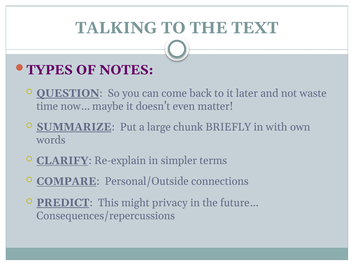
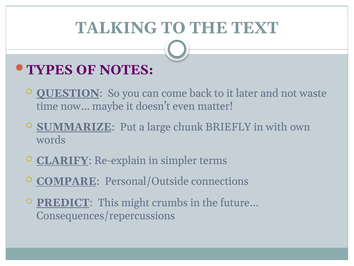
privacy: privacy -> crumbs (170, 202)
